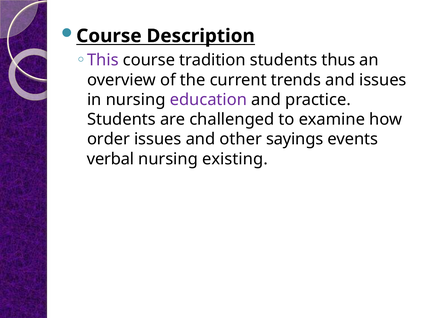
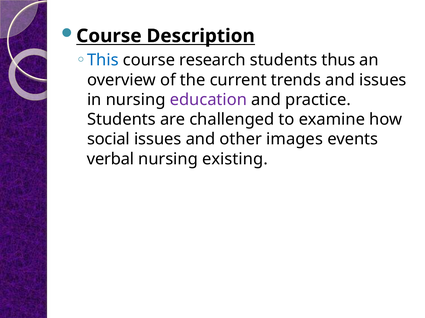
This colour: purple -> blue (103, 60)
tradition: tradition -> research (212, 60)
order: order -> social (108, 139)
sayings: sayings -> images (295, 139)
